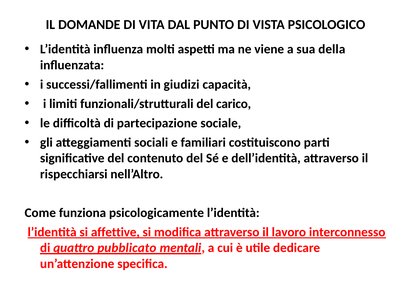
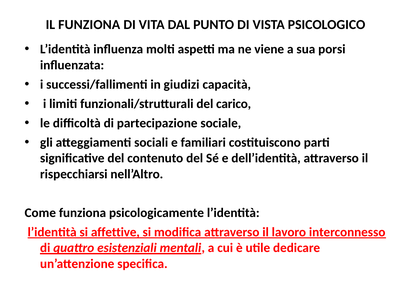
IL DOMANDE: DOMANDE -> FUNZIONA (89, 25)
della: della -> porsi (332, 49)
pubblicato: pubblicato -> esistenziali (127, 248)
